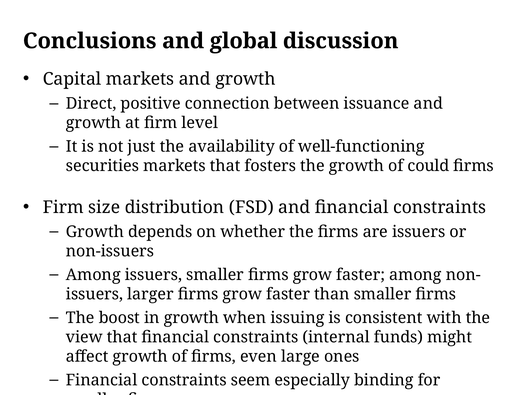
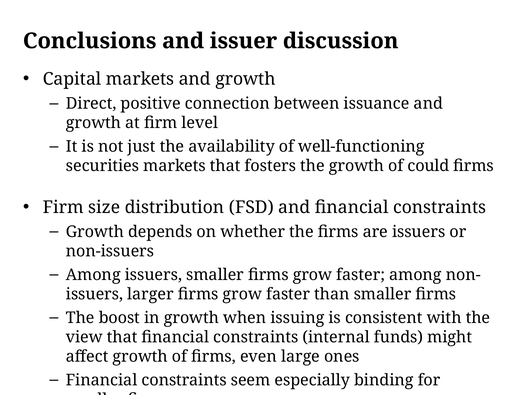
global: global -> issuer (244, 41)
